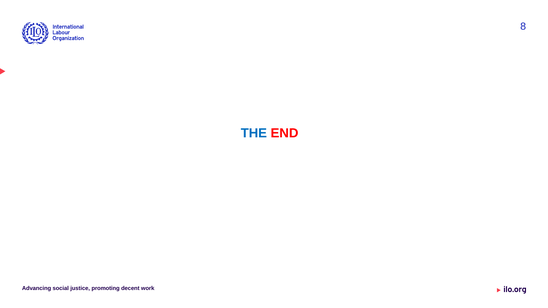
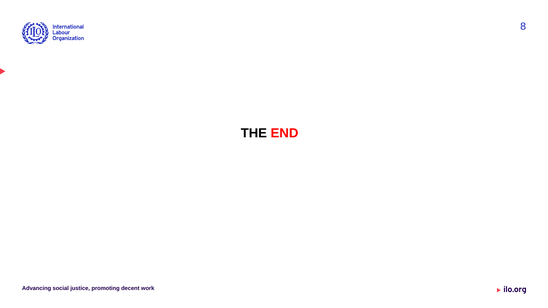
THE colour: blue -> black (254, 133)
